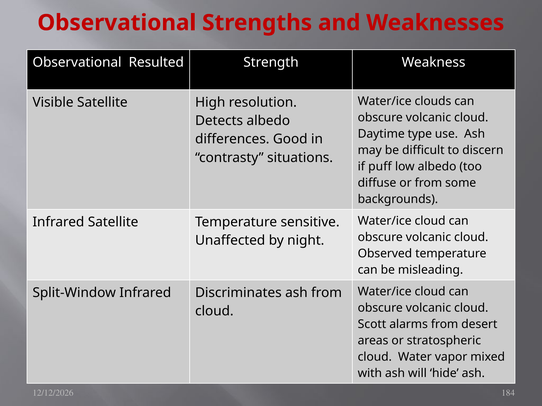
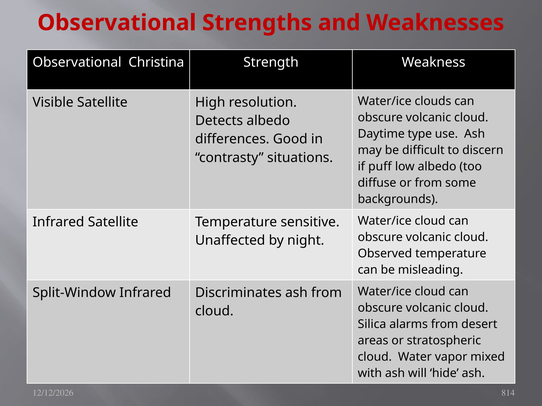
Resulted: Resulted -> Christina (156, 62)
Scott: Scott -> Silica (372, 325)
184: 184 -> 814 (508, 393)
